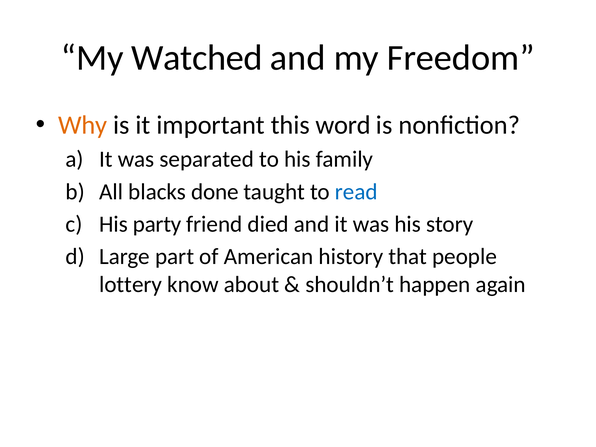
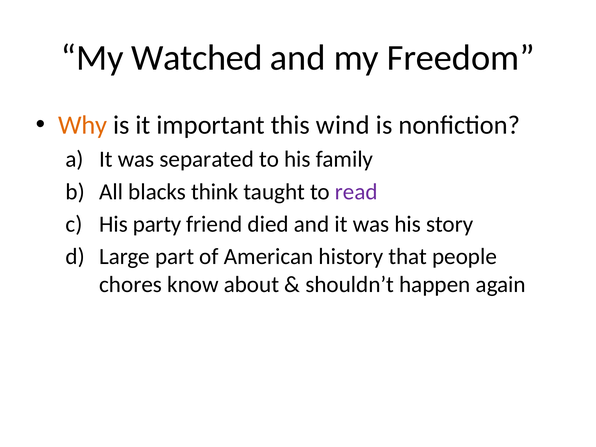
word: word -> wind (343, 125)
done: done -> think (215, 192)
read colour: blue -> purple (356, 192)
lottery: lottery -> chores (131, 285)
